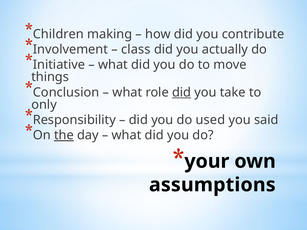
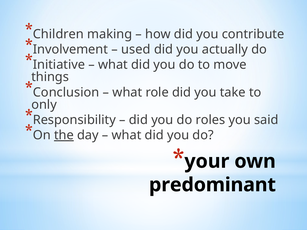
class: class -> used (136, 49)
did underline: present -> none (182, 92)
used: used -> roles (210, 120)
assumptions: assumptions -> predominant (212, 185)
